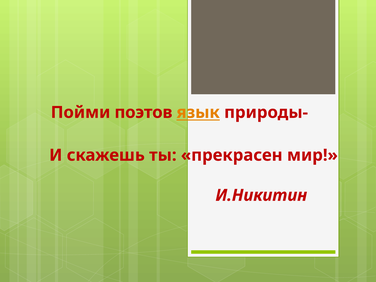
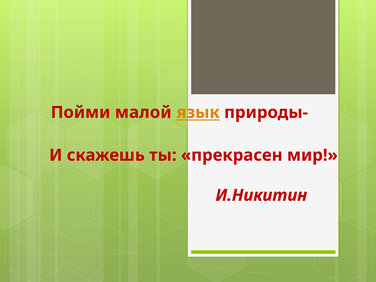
поэтов: поэтов -> малой (143, 112)
